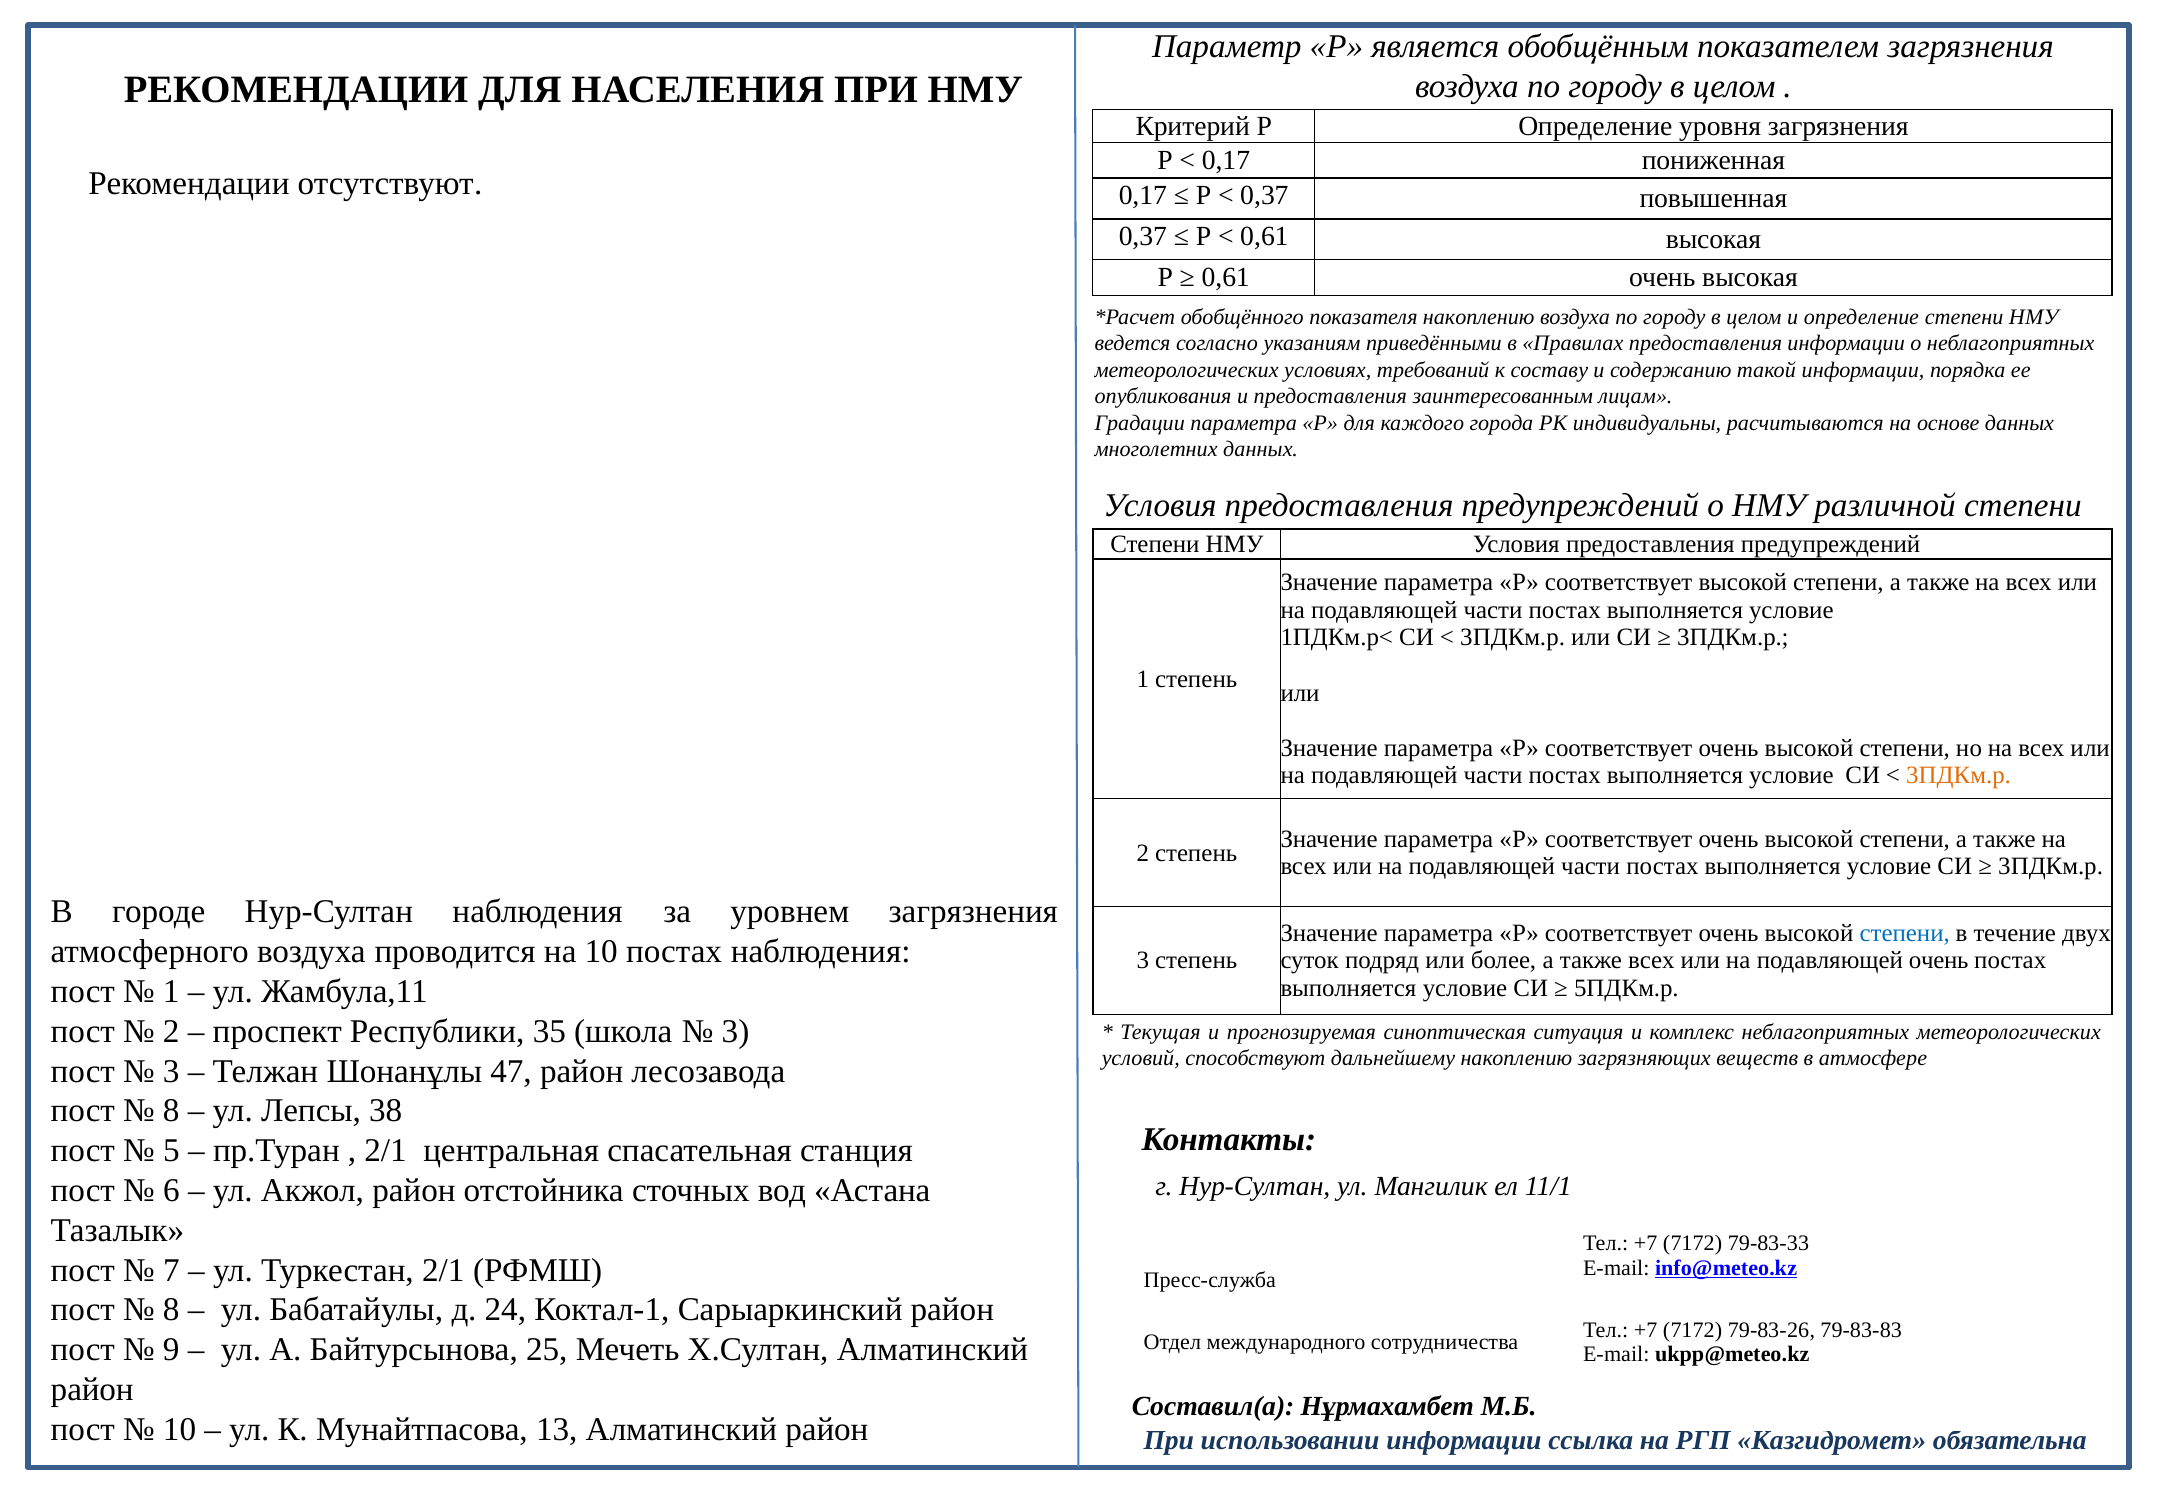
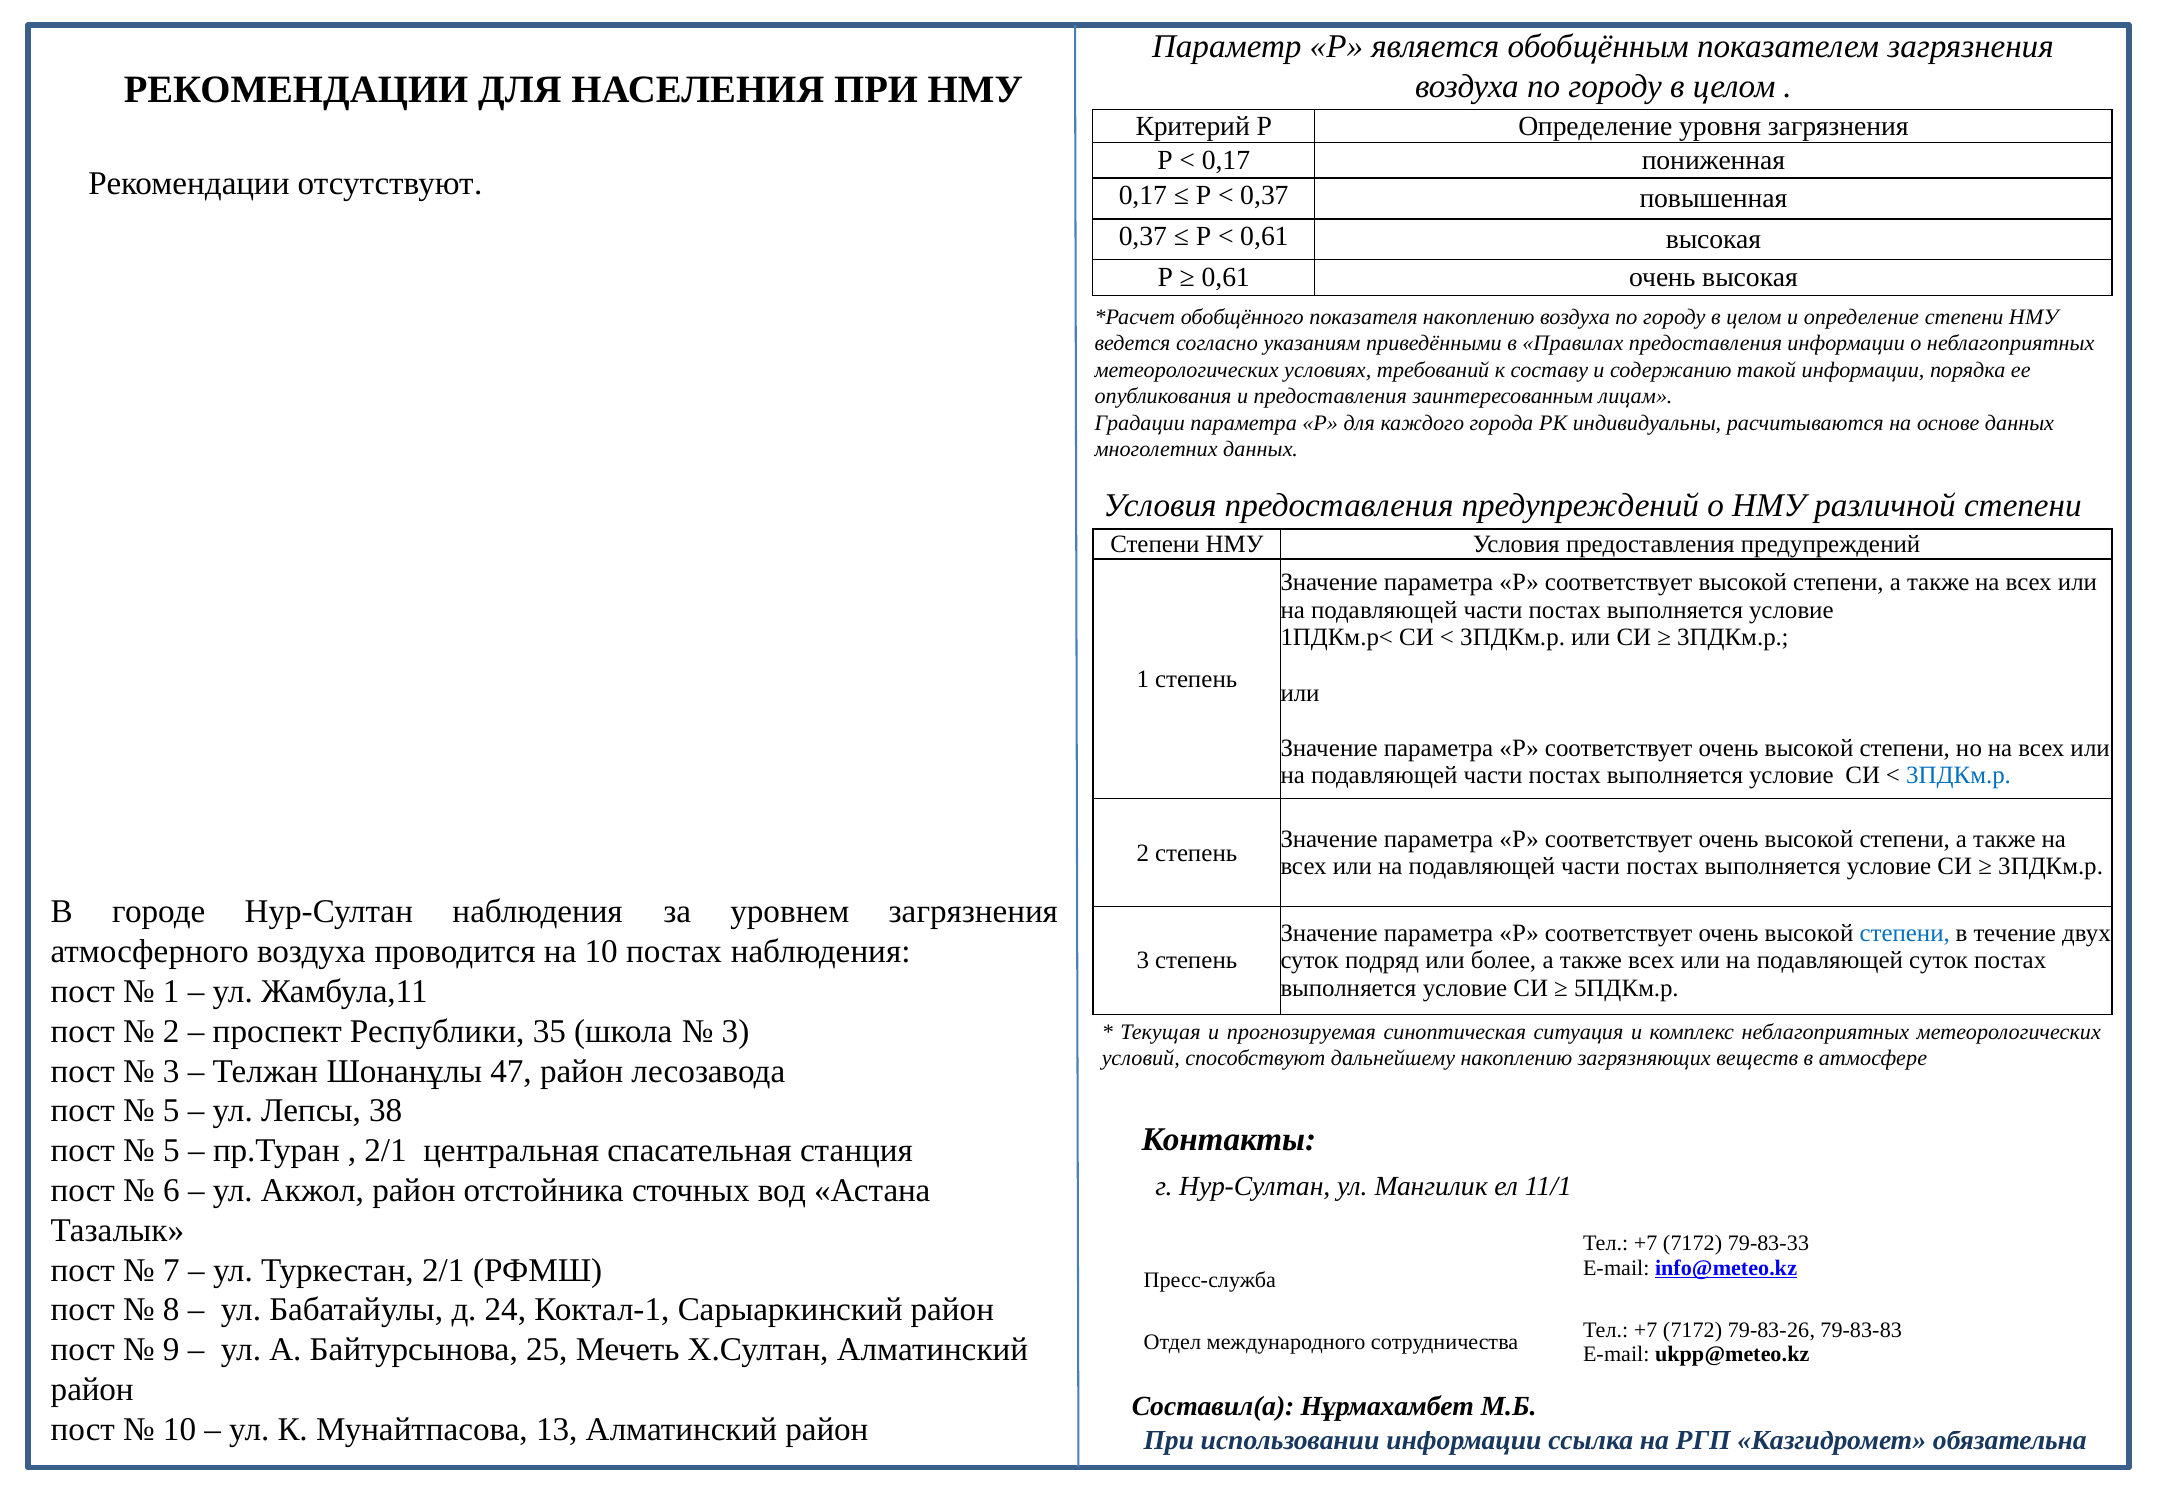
3ПДКм.р colour: orange -> blue (1959, 776)
подавляющей очень: очень -> суток (1939, 961)
8: 8 -> 5 (171, 1111)
